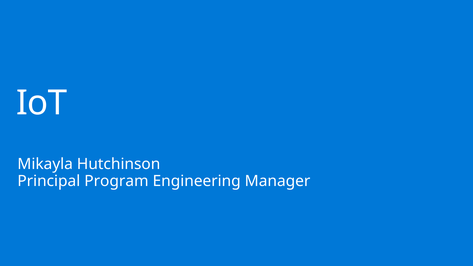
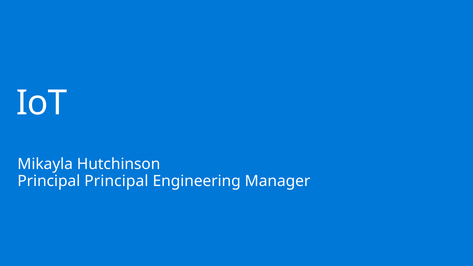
Principal Program: Program -> Principal (116, 181)
